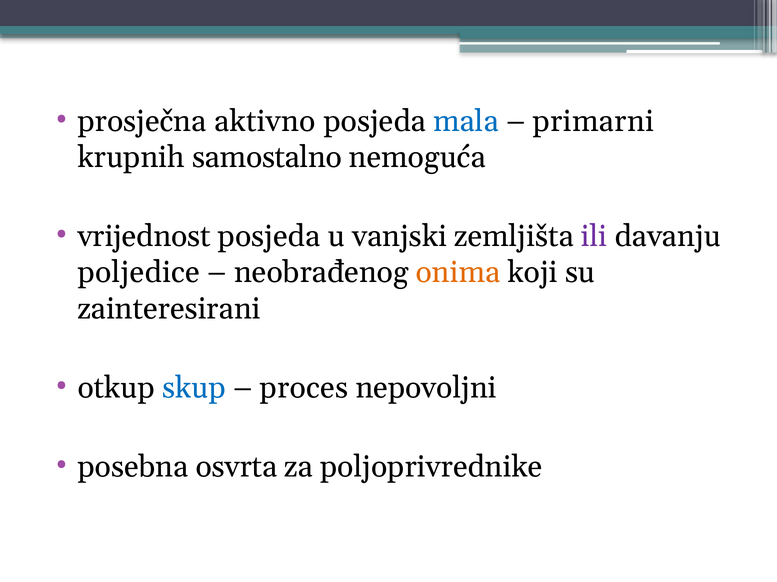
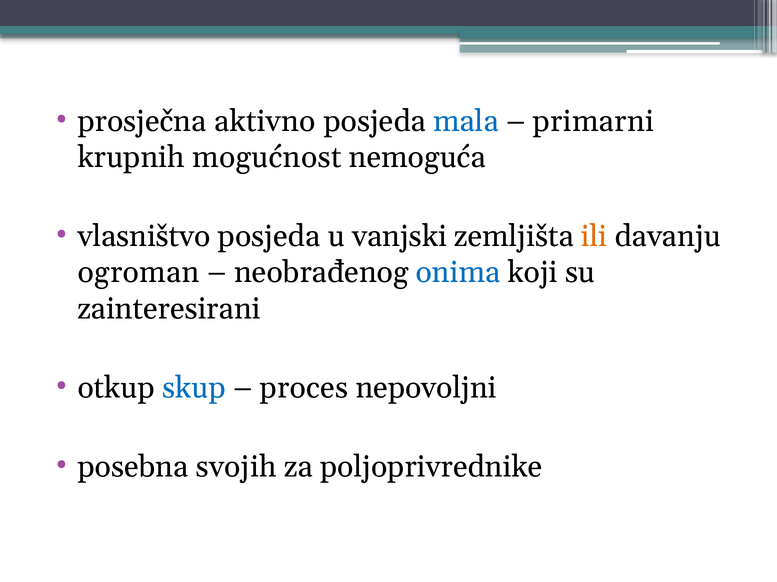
samostalno: samostalno -> mogućnost (267, 157)
vrijednost: vrijednost -> vlasništvo (144, 237)
ili colour: purple -> orange (594, 237)
poljedice: poljedice -> ogroman (139, 273)
onima colour: orange -> blue (458, 273)
osvrta: osvrta -> svojih (236, 467)
